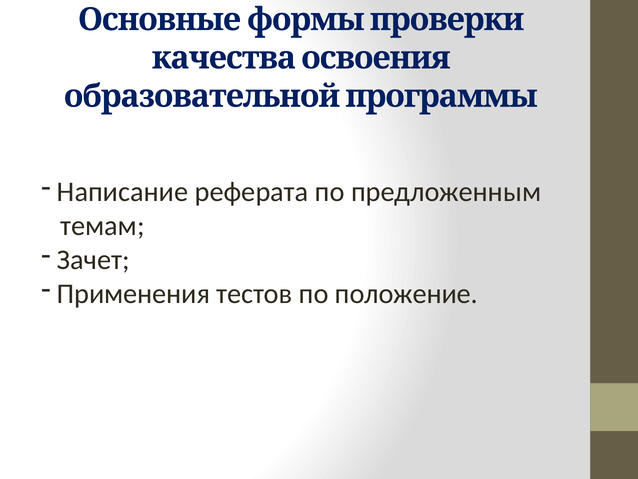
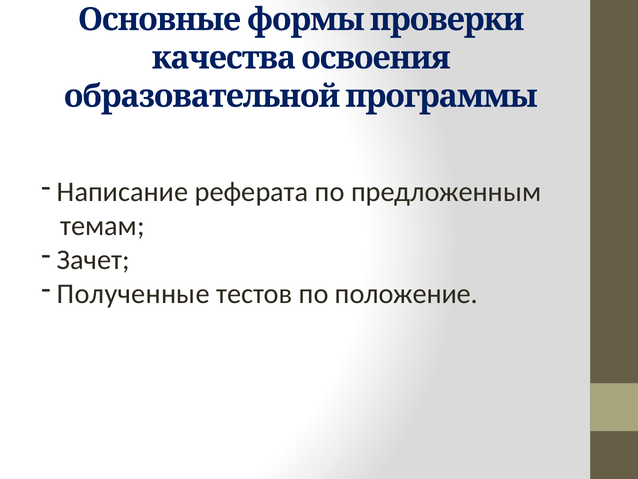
Применения: Применения -> Полученные (133, 294)
